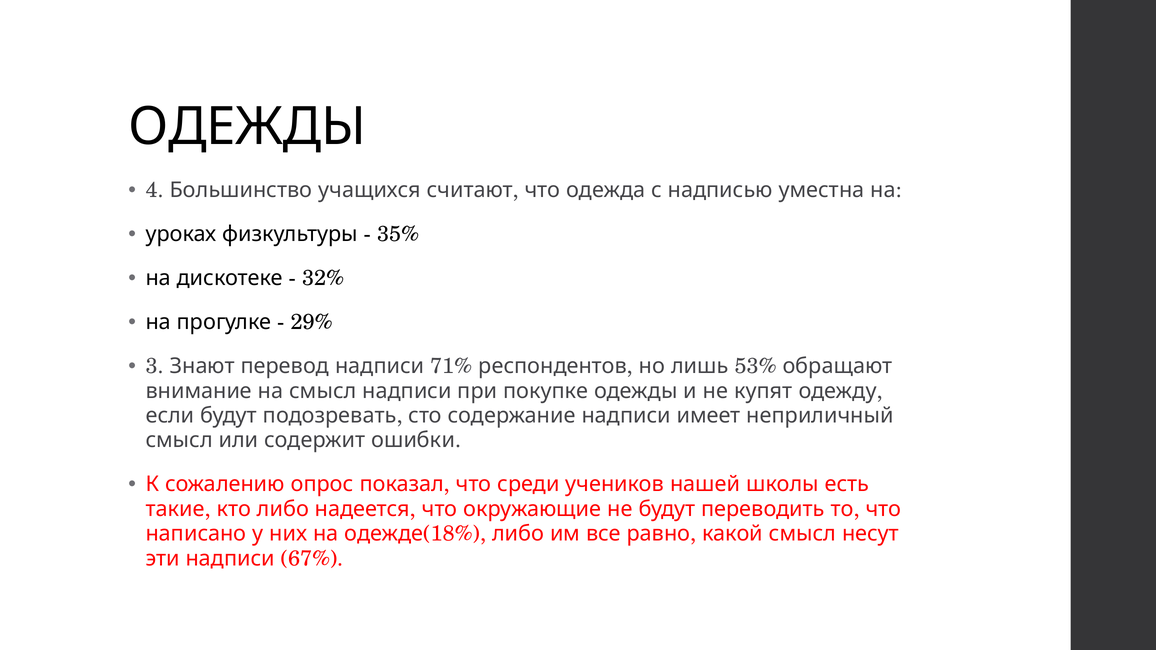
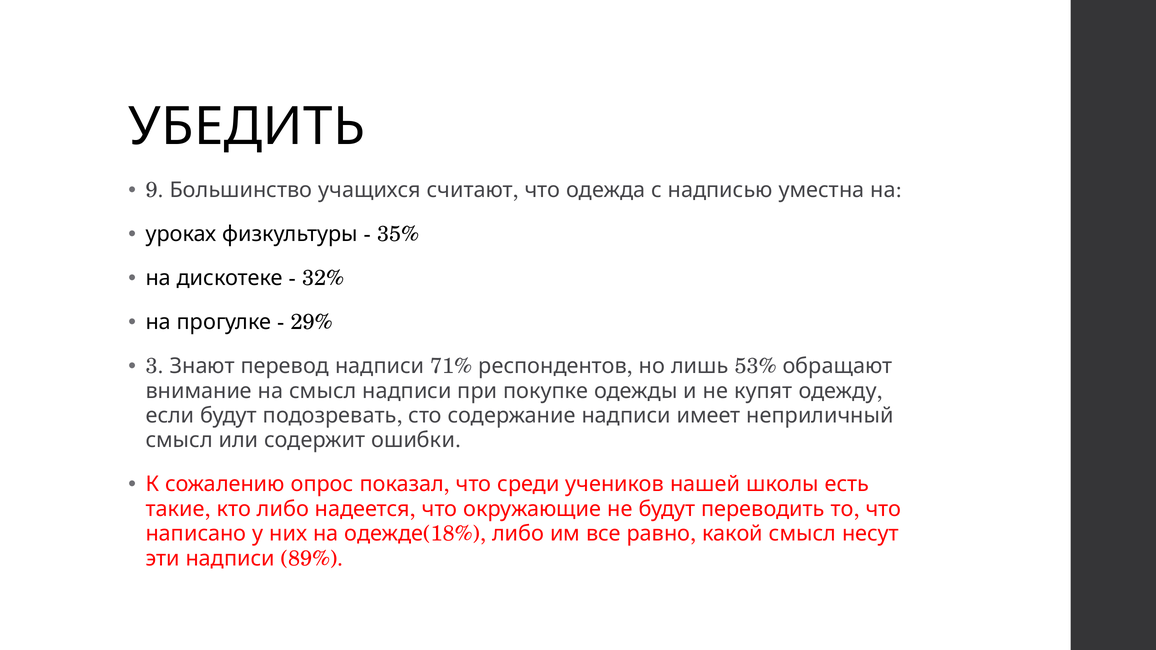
ОДЕЖДЫ: ОДЕЖДЫ -> УБЕДИТЬ (247, 127)
4: 4 -> 9 (155, 190)
67%: 67% -> 89% (312, 559)
